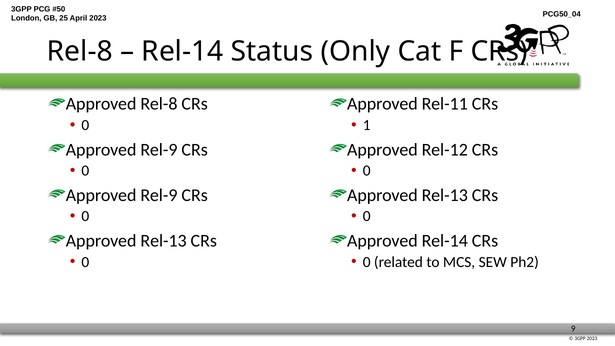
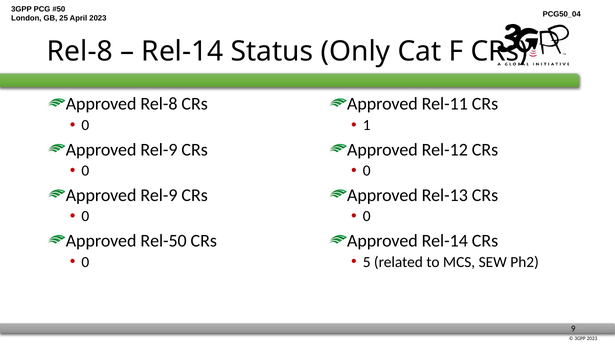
Rel-13: Rel-13 -> Rel-50 (164, 241)
0: 0 -> 5 (367, 262)
